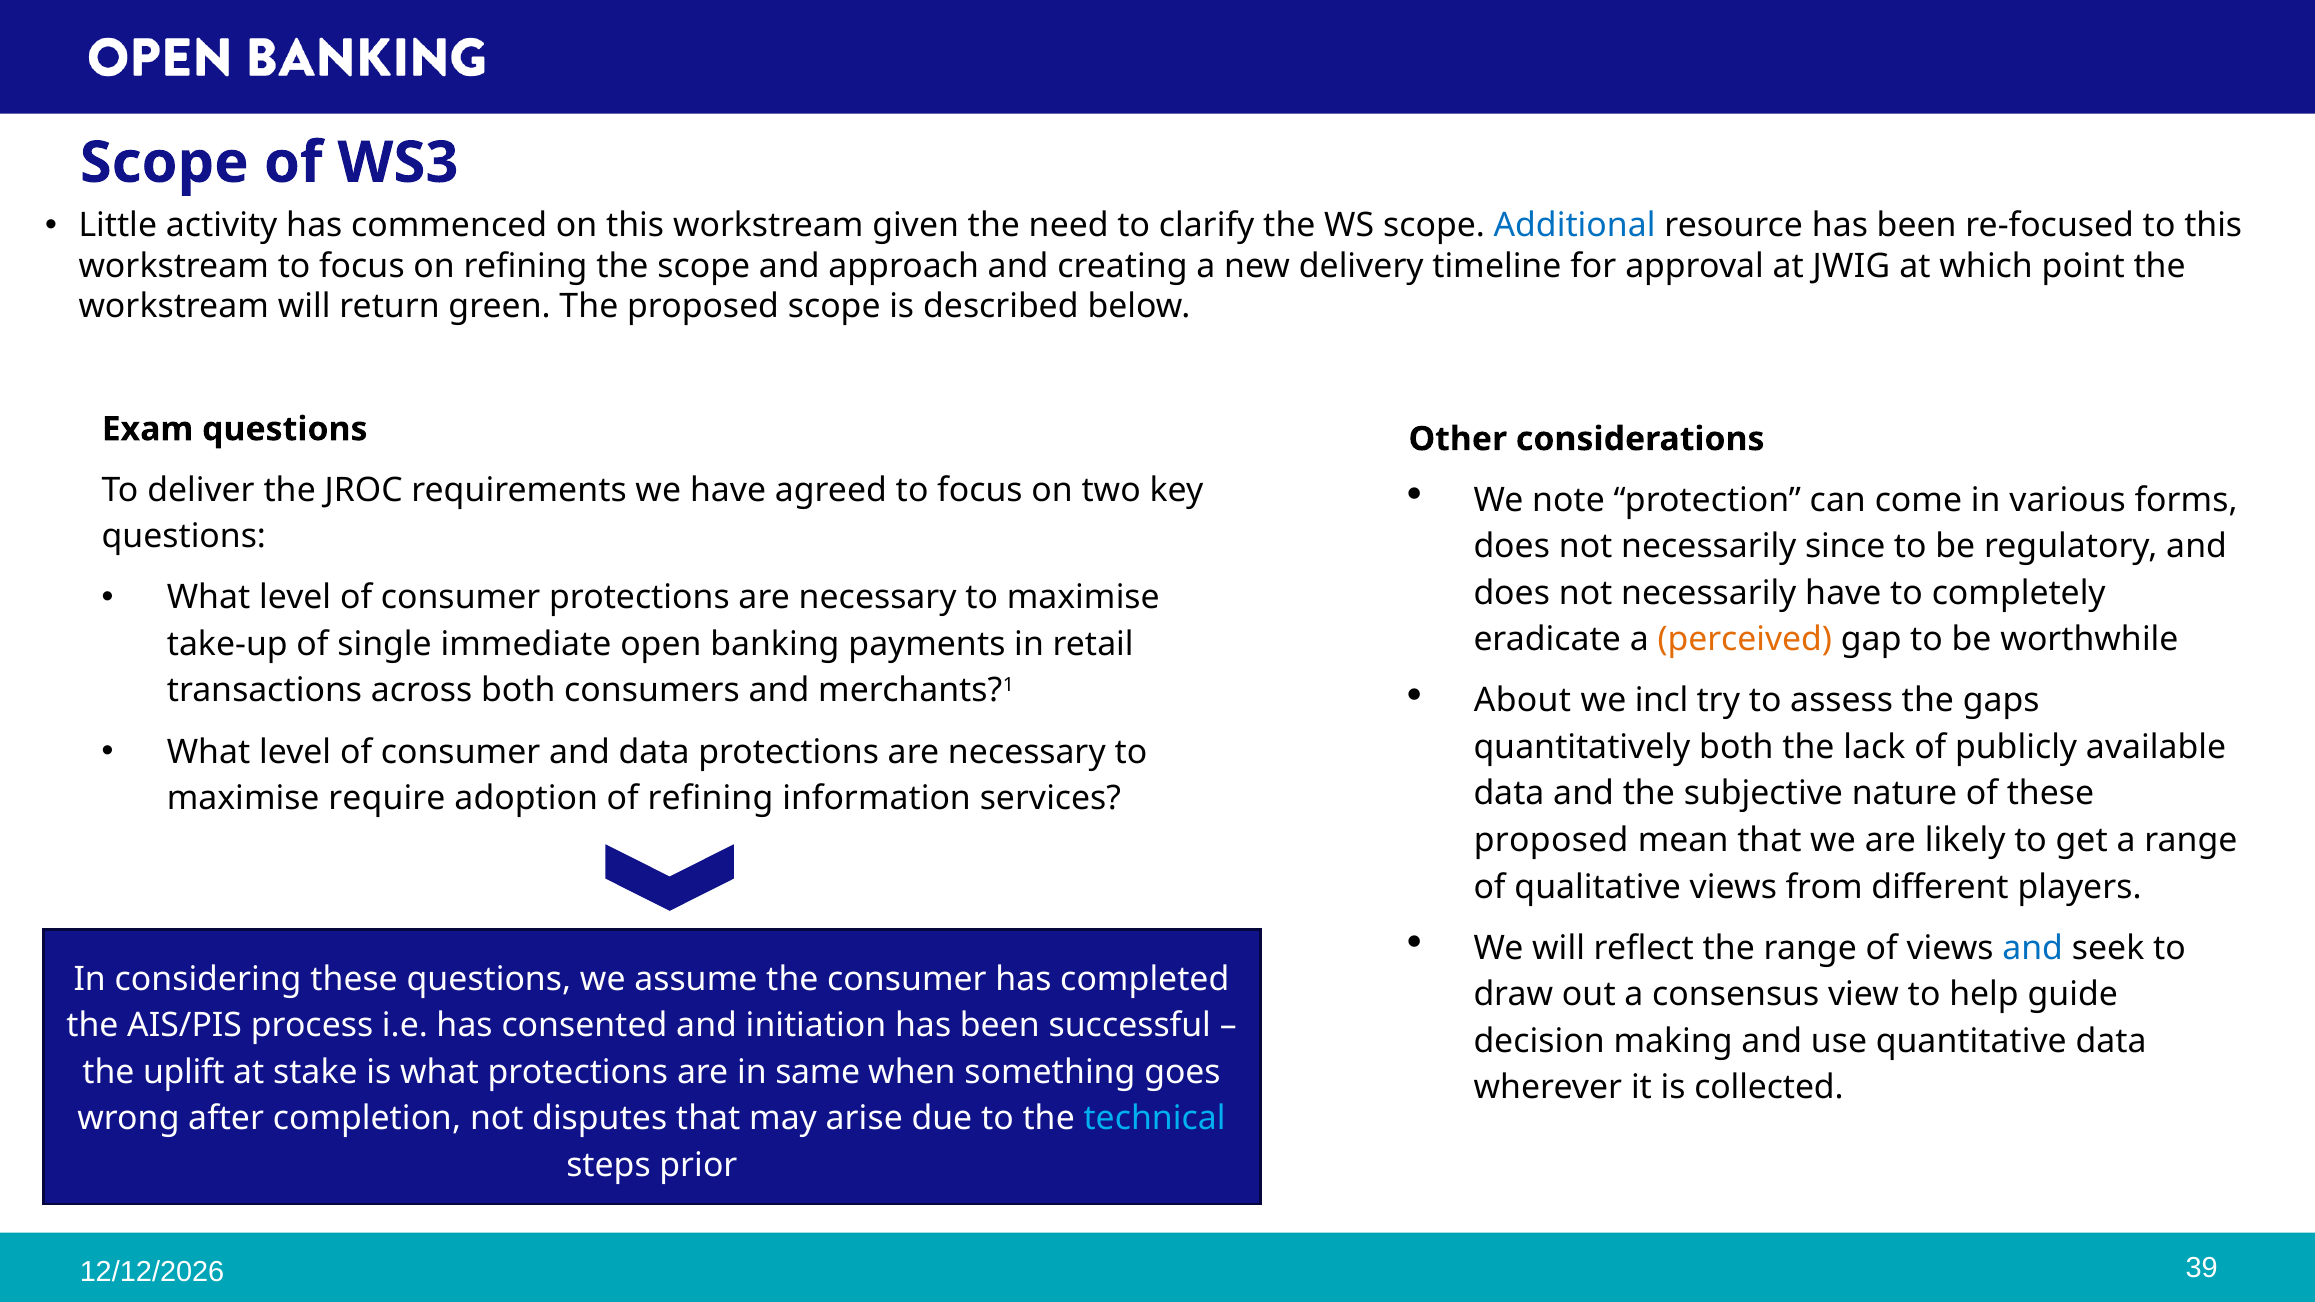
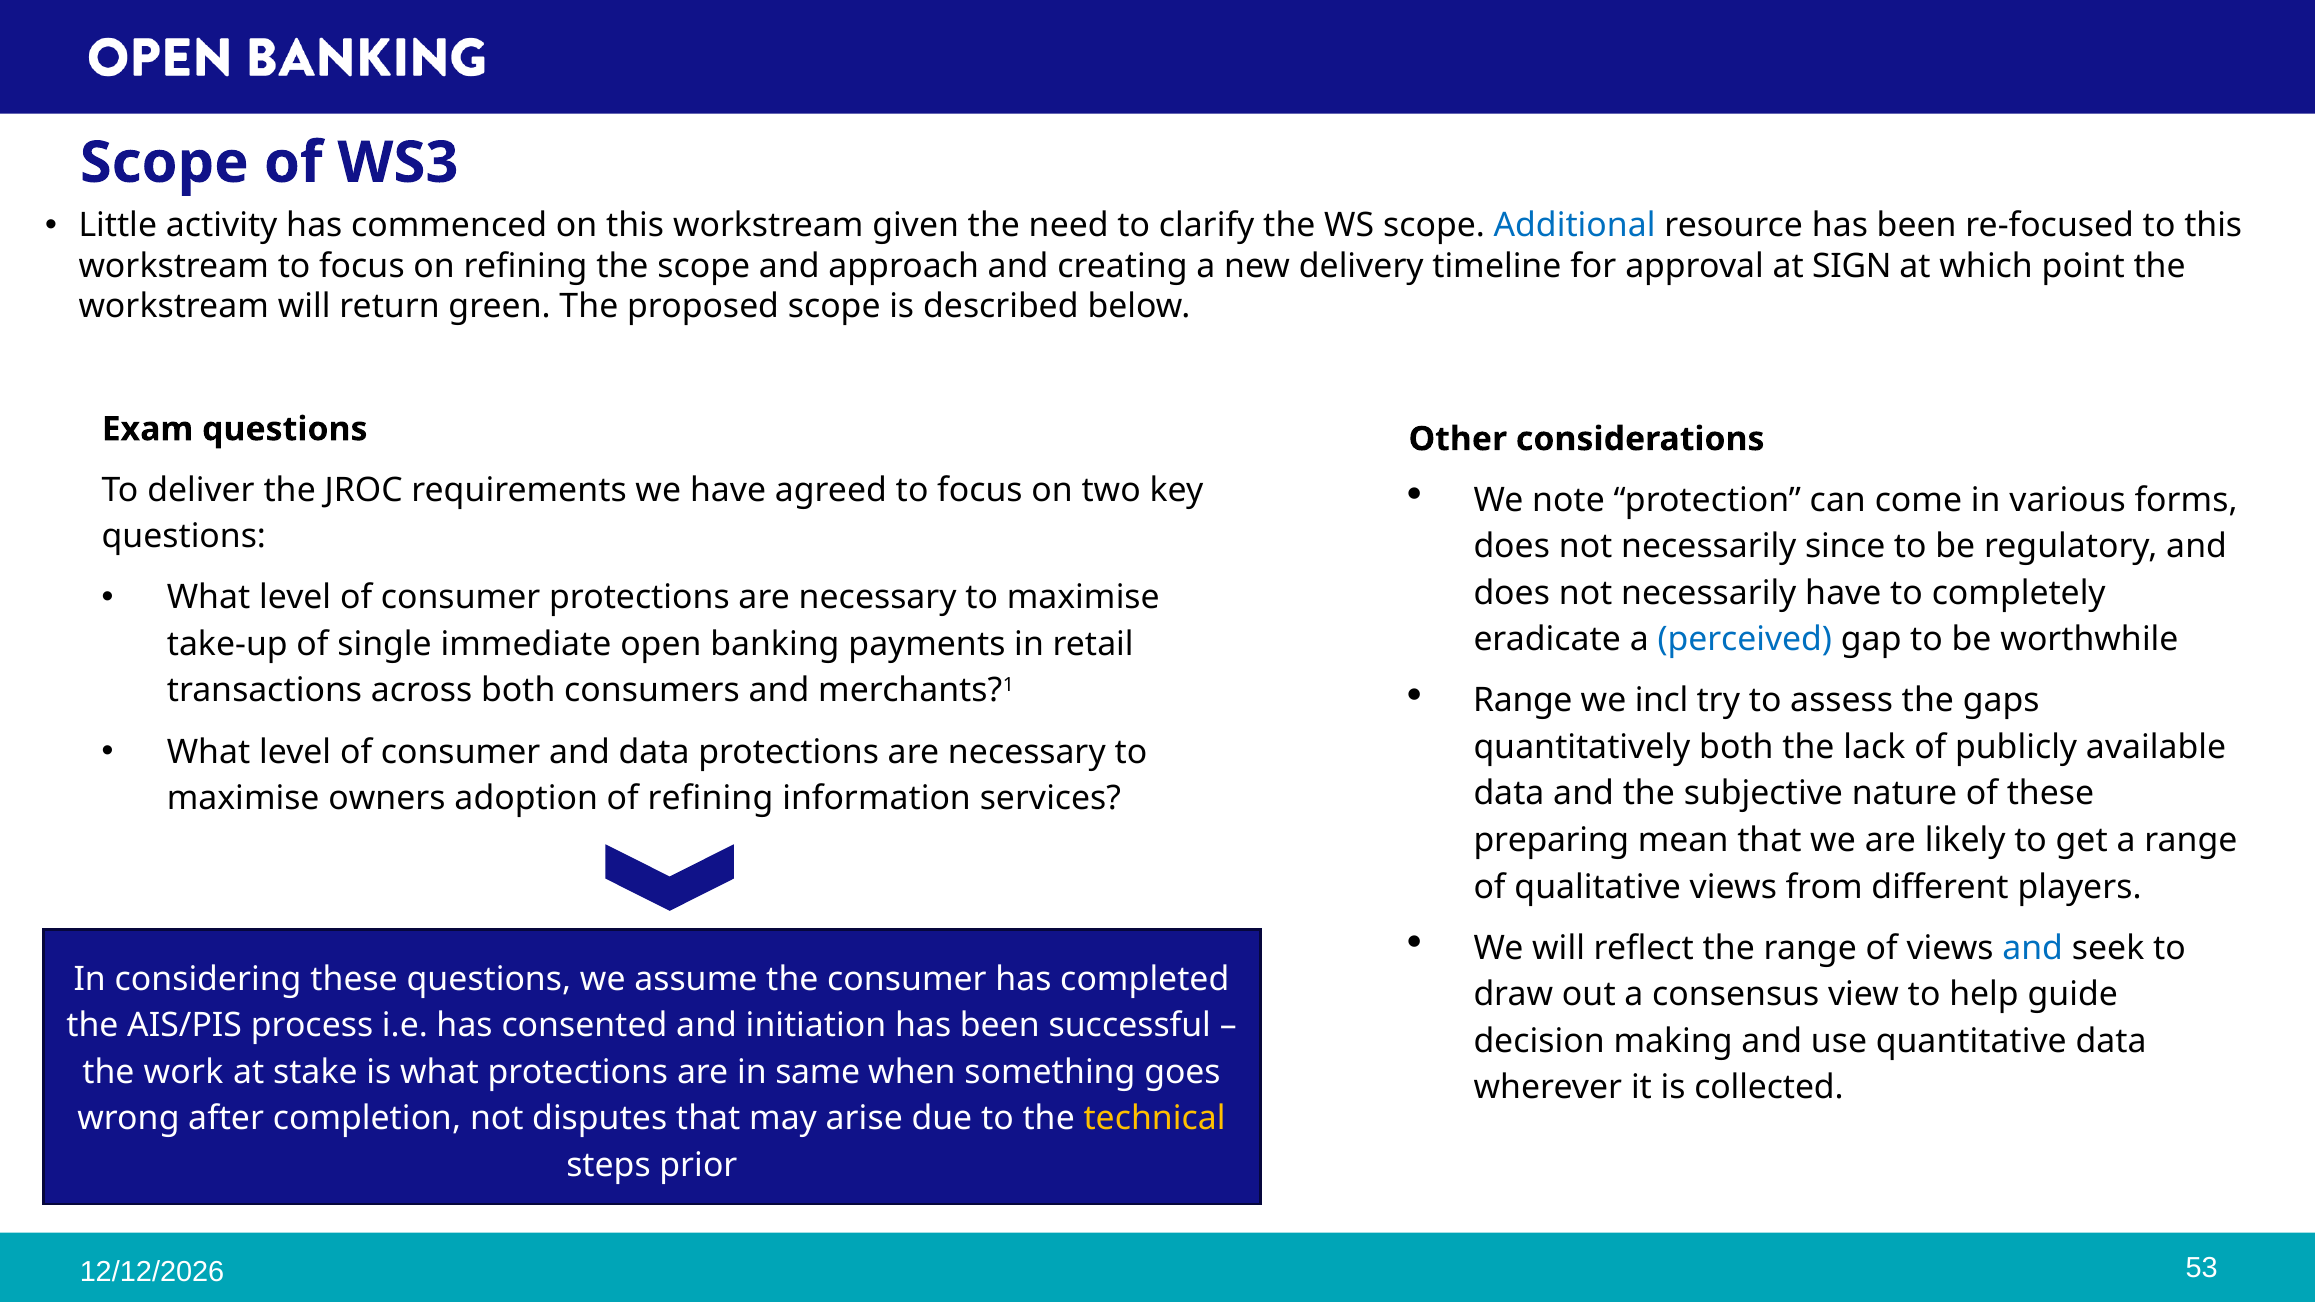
JWIG: JWIG -> SIGN (1852, 266)
perceived colour: orange -> blue (1745, 640)
About: About -> Range (1523, 701)
require: require -> owners (387, 799)
proposed: proposed -> preparing (1551, 841)
uplift: uplift -> work (184, 1072)
technical colour: light blue -> yellow (1155, 1119)
39: 39 -> 53 (2202, 1268)
